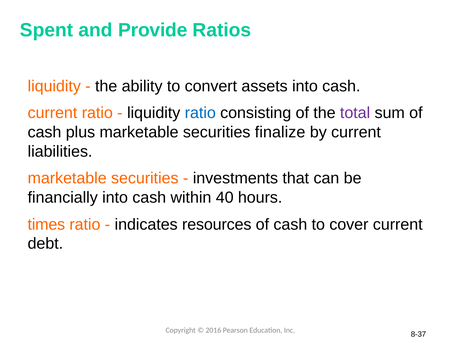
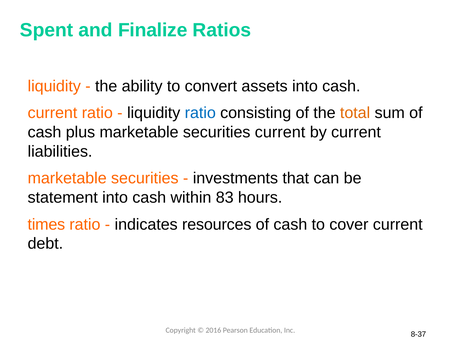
Provide: Provide -> Finalize (153, 30)
total colour: purple -> orange (355, 113)
securities finalize: finalize -> current (280, 132)
financially: financially -> statement (63, 197)
40: 40 -> 83 (225, 197)
